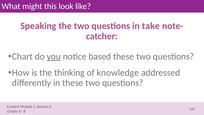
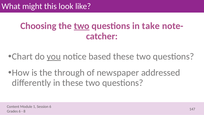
Speaking: Speaking -> Choosing (38, 26)
two underline: none -> present (82, 26)
thinking: thinking -> through (69, 73)
knowledge: knowledge -> newspaper (118, 73)
